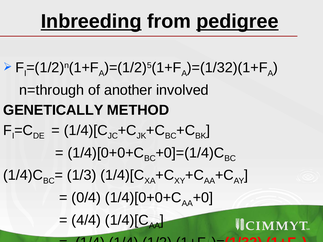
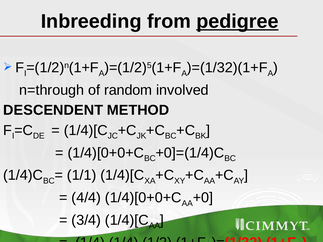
Inbreeding underline: present -> none (91, 22)
another: another -> random (128, 90)
GENETICALLY: GENETICALLY -> DESCENDENT (53, 110)
1/3: 1/3 -> 1/1 (82, 175)
0/4: 0/4 -> 4/4 (86, 198)
4/4: 4/4 -> 3/4 (86, 220)
